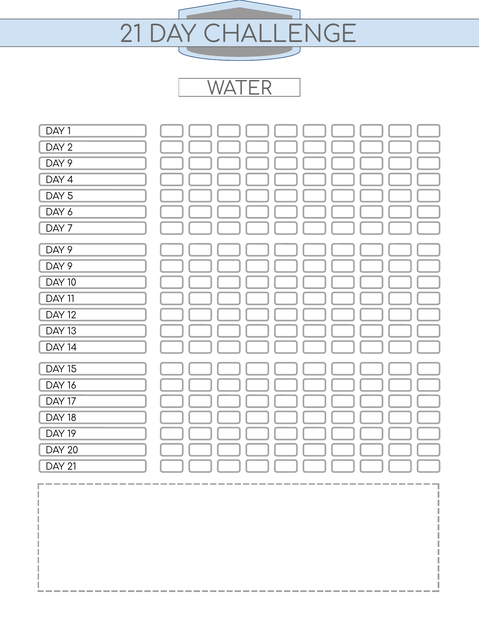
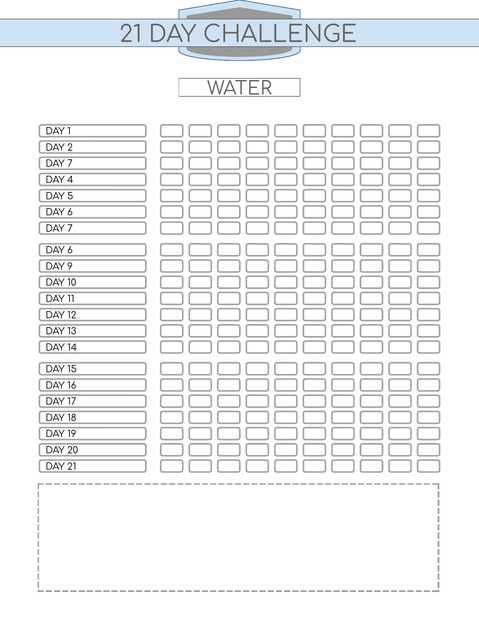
9: 9 -> 7 (70, 164)
9: 9 -> 6 (70, 251)
